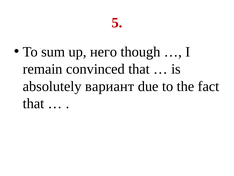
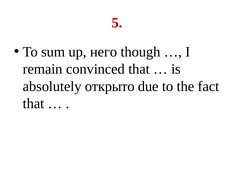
вариант: вариант -> открыто (110, 86)
